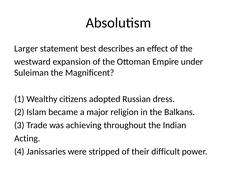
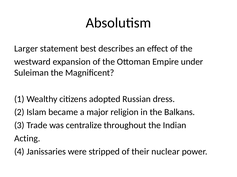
achieving: achieving -> centralize (84, 126)
difficult: difficult -> nuclear (166, 152)
